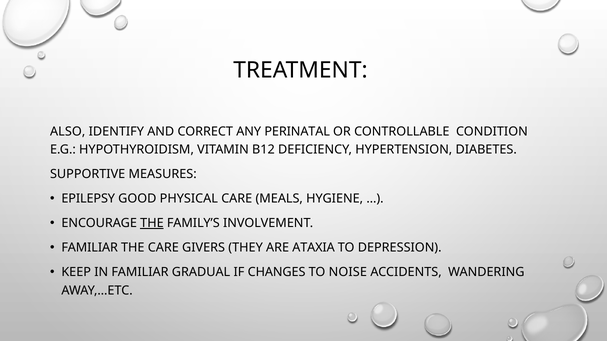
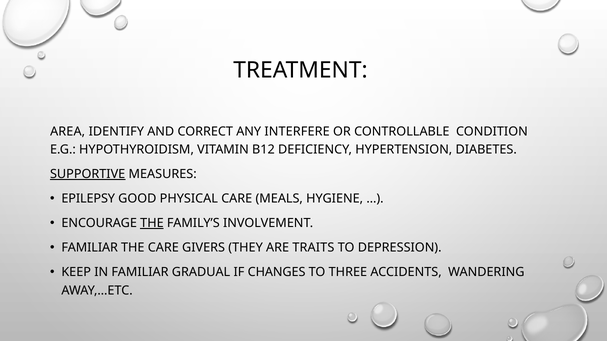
ALSO: ALSO -> AREA (68, 132)
PERINATAL: PERINATAL -> INTERFERE (297, 132)
SUPPORTIVE underline: none -> present (88, 174)
ATAXIA: ATAXIA -> TRAITS (313, 248)
NOISE: NOISE -> THREE (348, 273)
